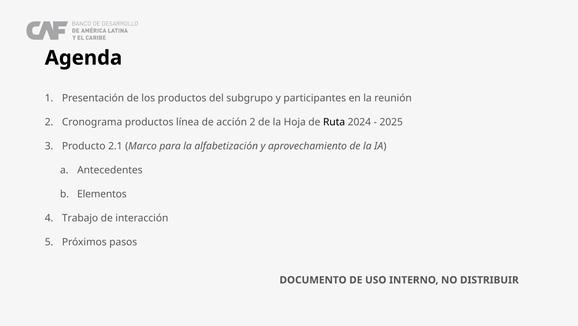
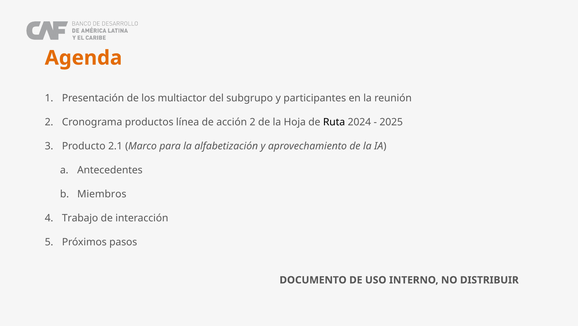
Agenda colour: black -> orange (83, 58)
los productos: productos -> multiactor (182, 98)
Elementos: Elementos -> Miembros (102, 194)
